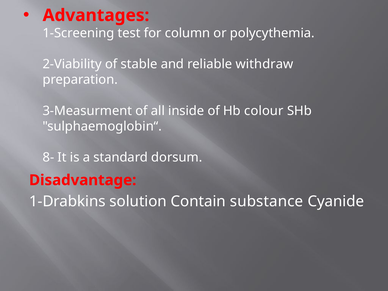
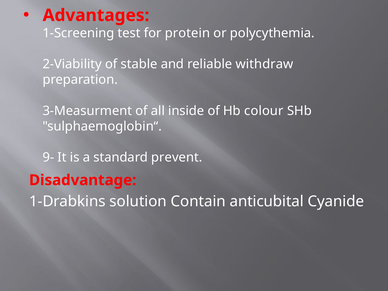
column: column -> protein (187, 33)
8-: 8- -> 9- (48, 157)
dorsum: dorsum -> prevent (177, 157)
substance: substance -> anticubital (267, 201)
